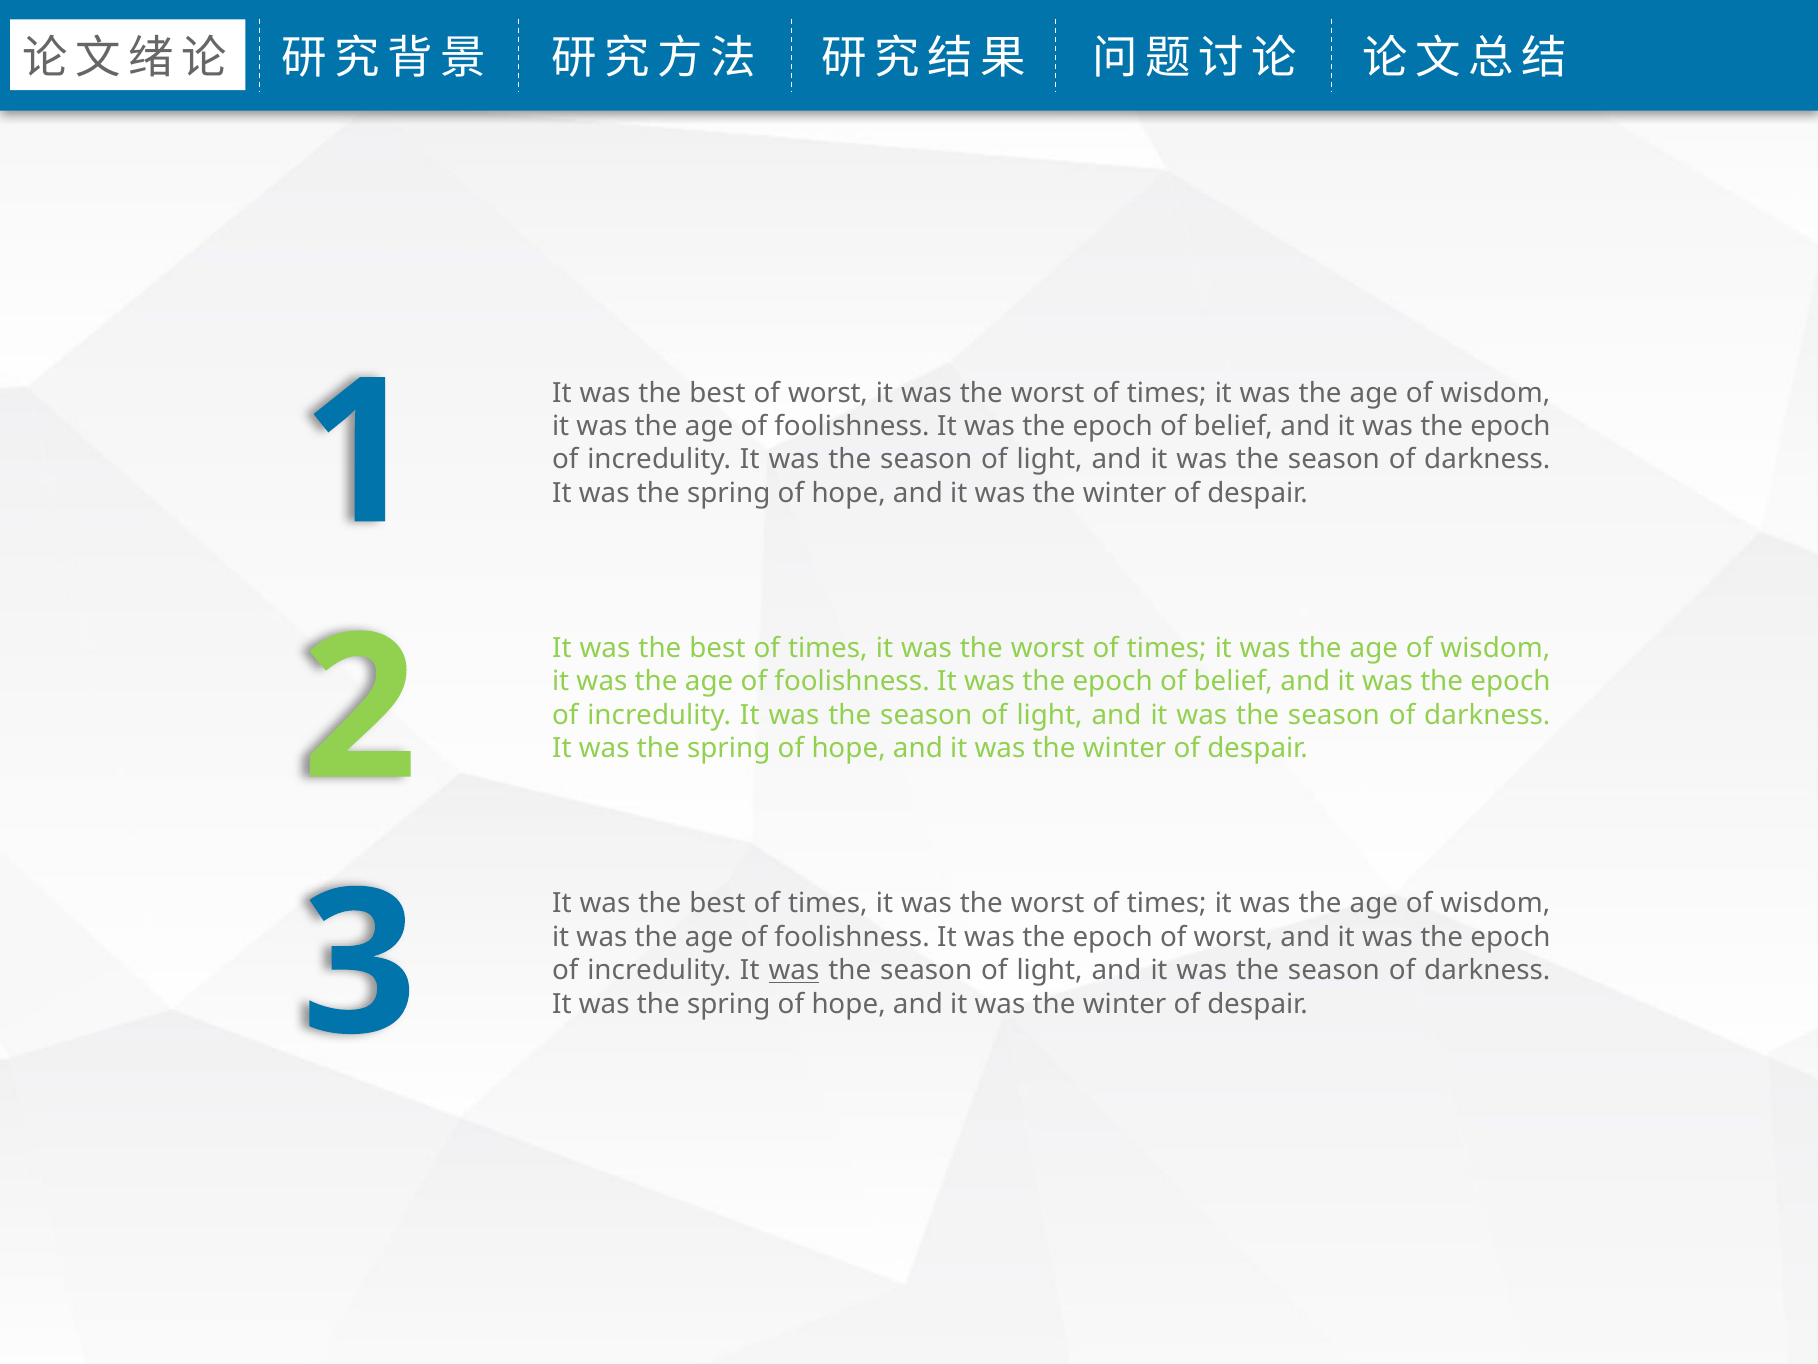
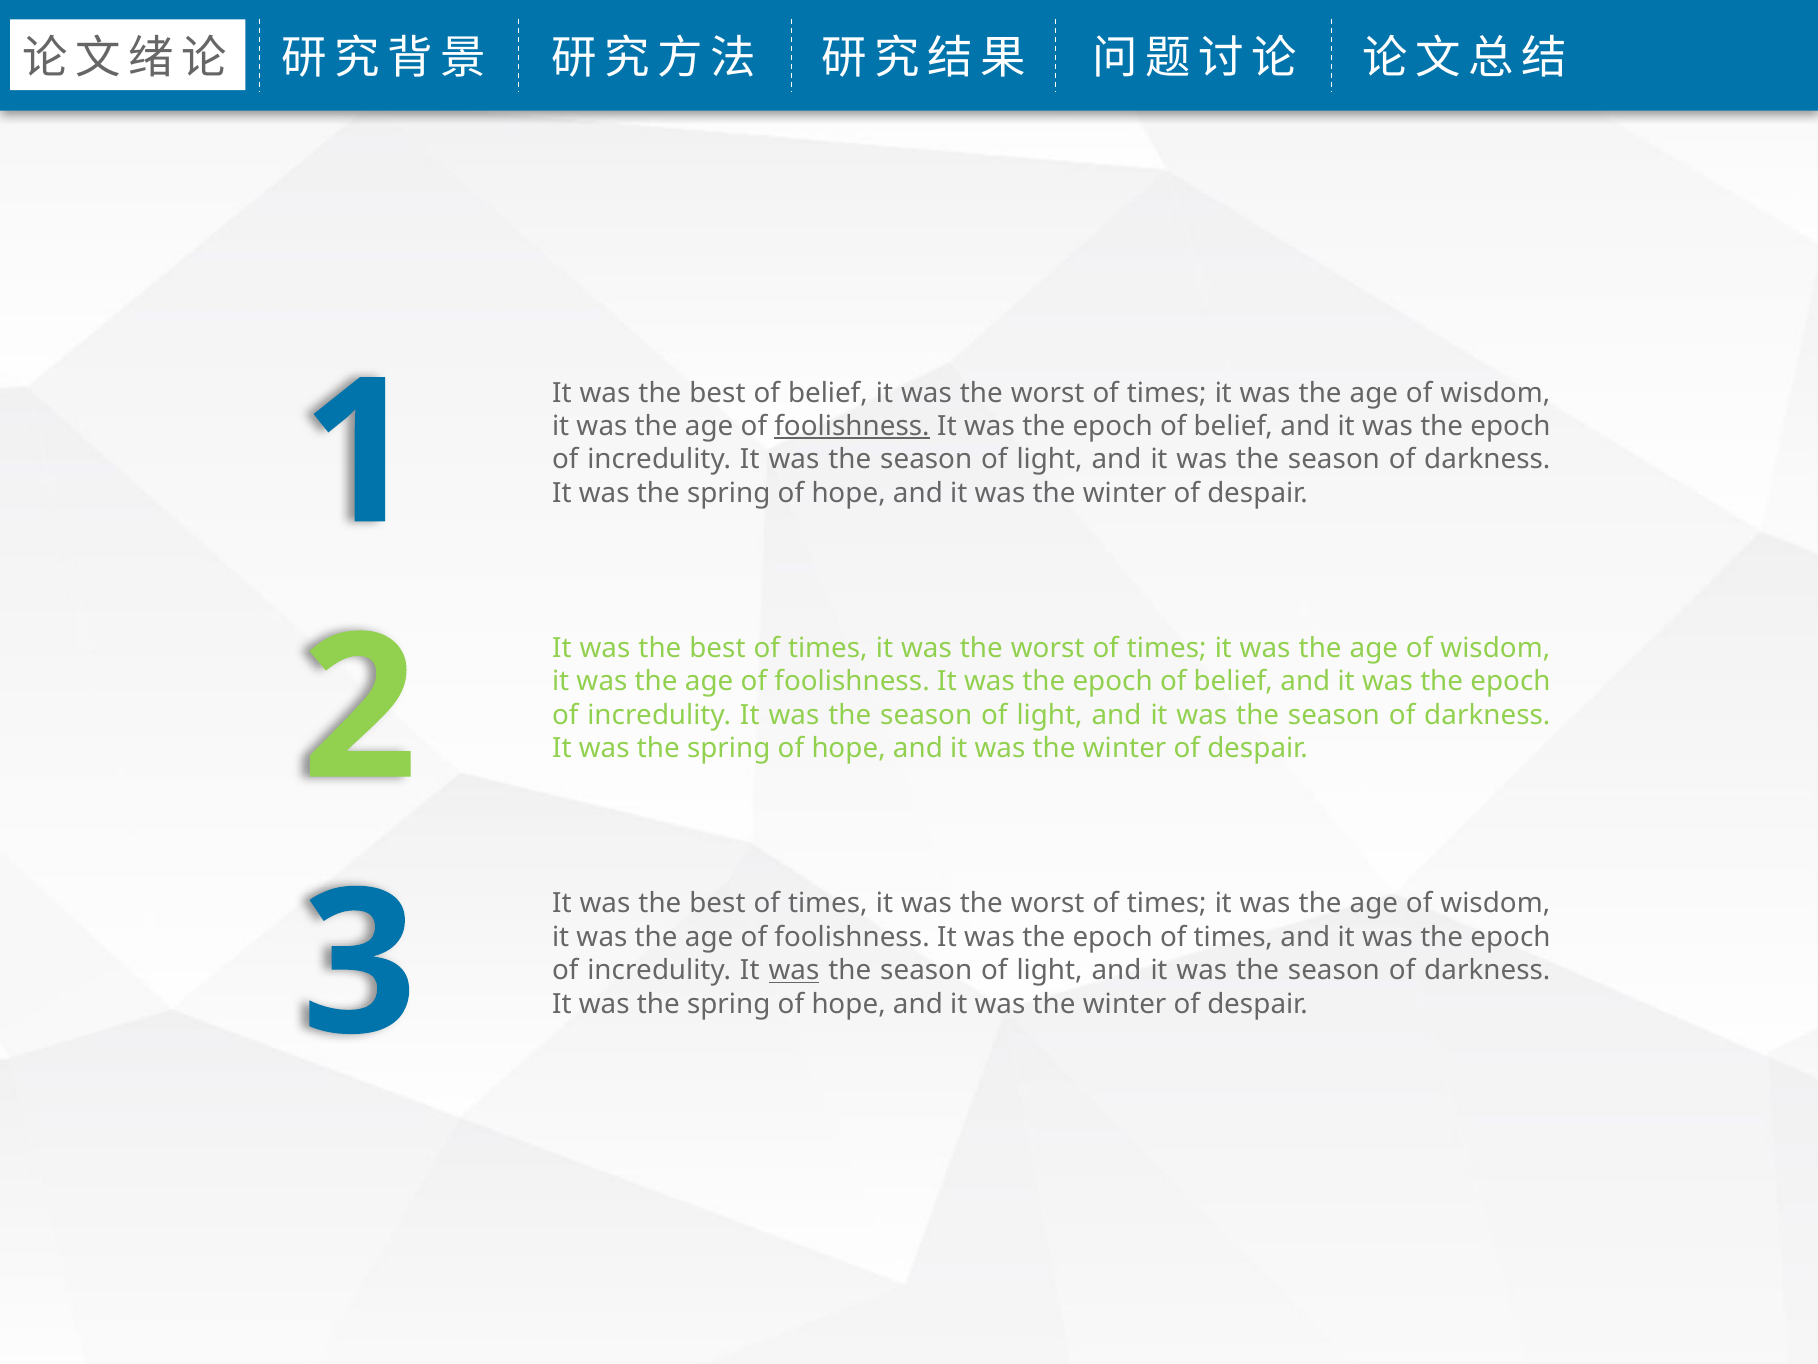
best of worst: worst -> belief (828, 393)
foolishness underline: none -> present (852, 426)
epoch of worst: worst -> times (1233, 937)
